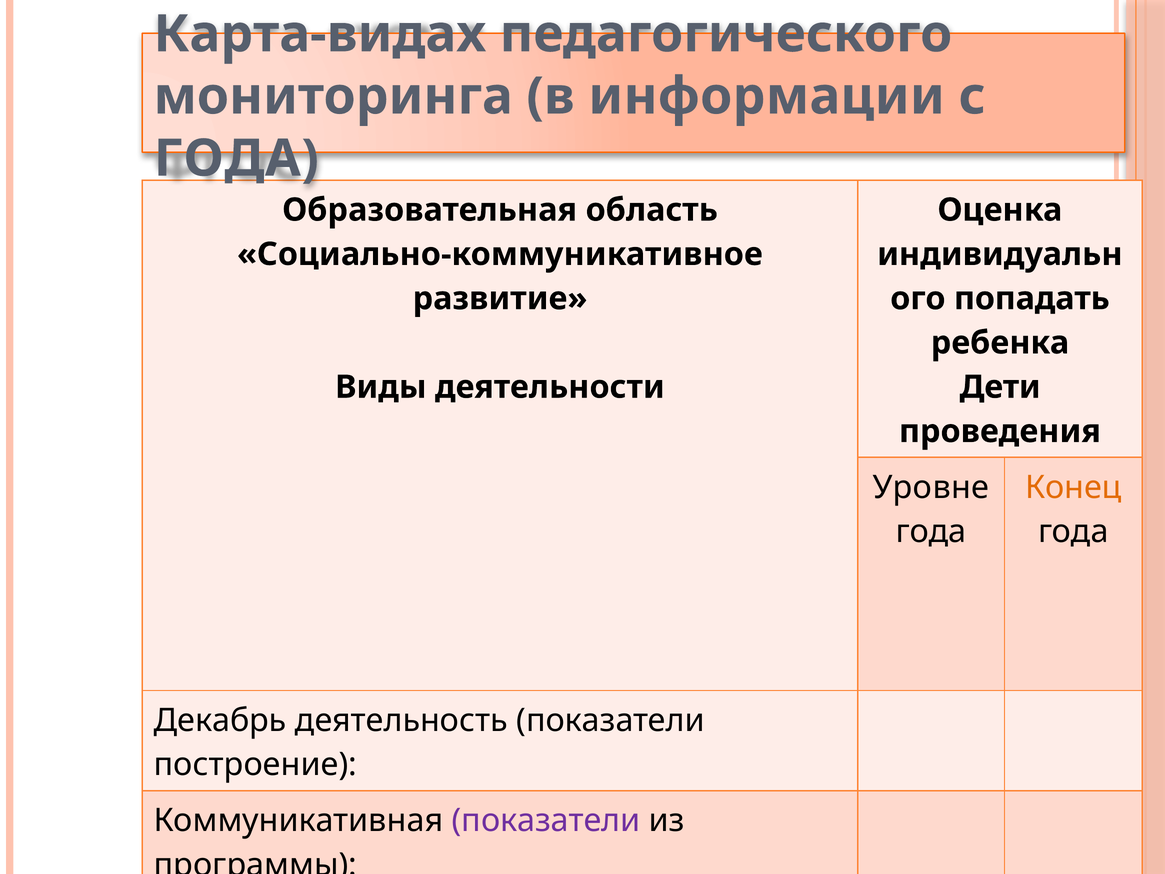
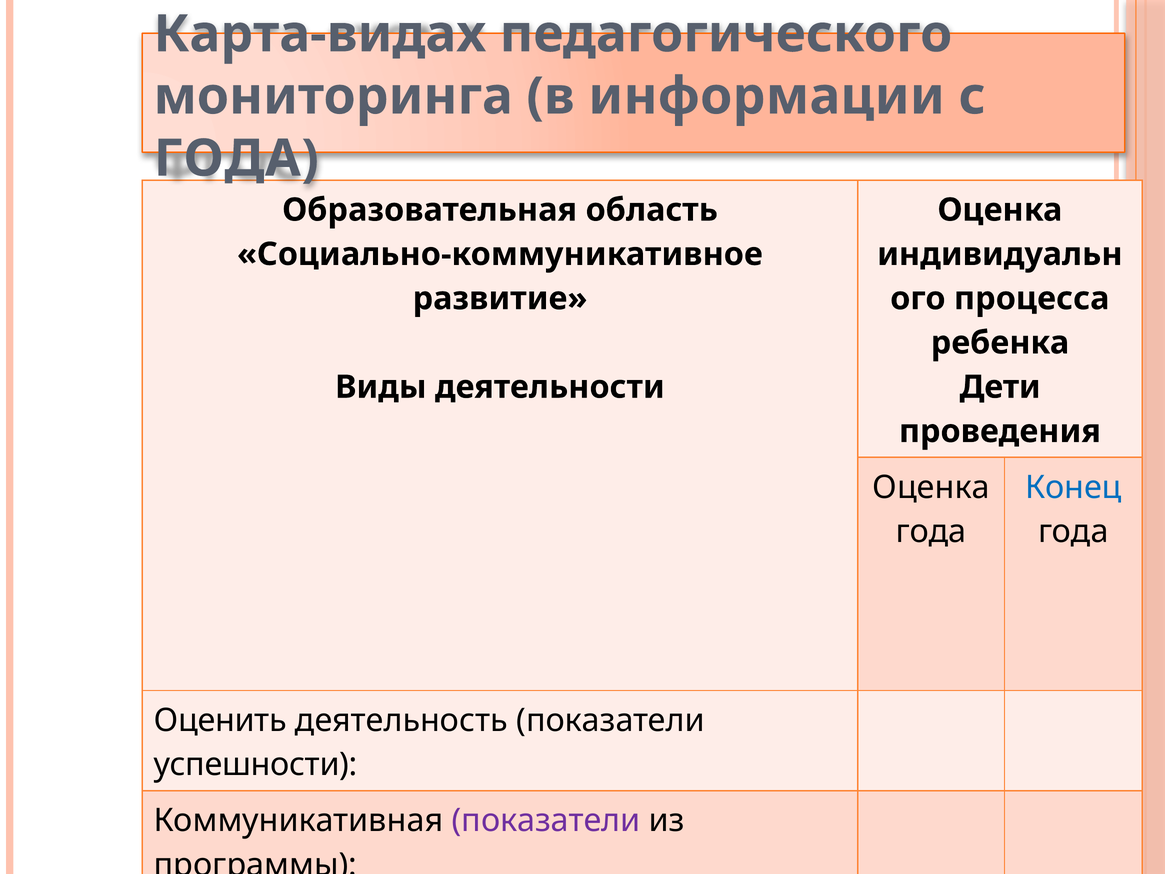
попадать: попадать -> процесса (1032, 298)
Уровне: Уровне -> Оценка (931, 487)
Конец colour: orange -> blue (1073, 487)
Декабрь: Декабрь -> Оценить (220, 720)
построение: построение -> успешности (256, 764)
